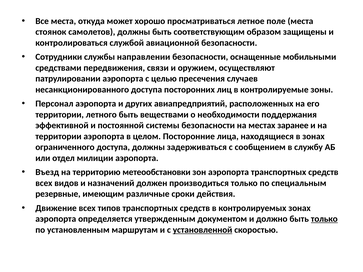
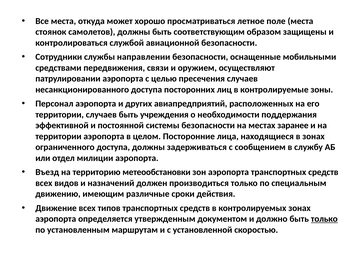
территории летного: летного -> случаев (101, 115)
веществами: веществами -> учреждения (164, 115)
резервные: резервные -> движению (58, 194)
установленной underline: present -> none (203, 230)
